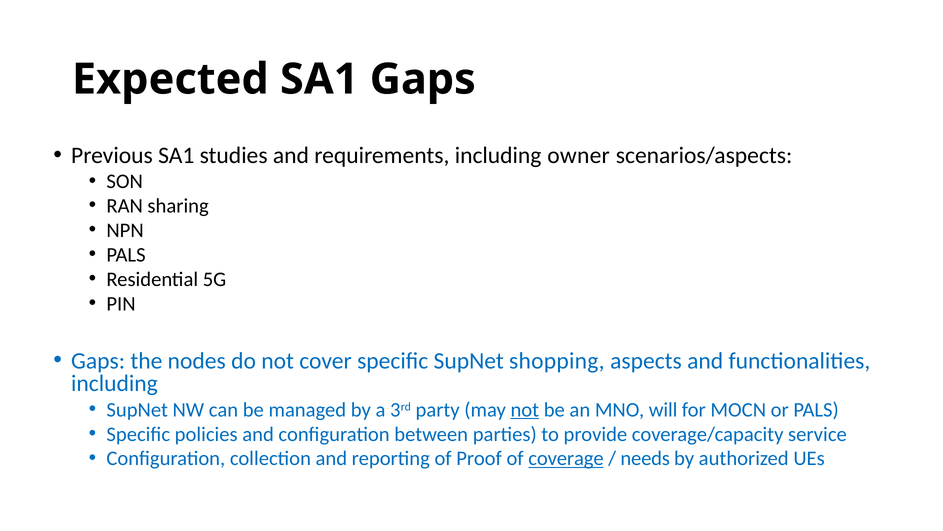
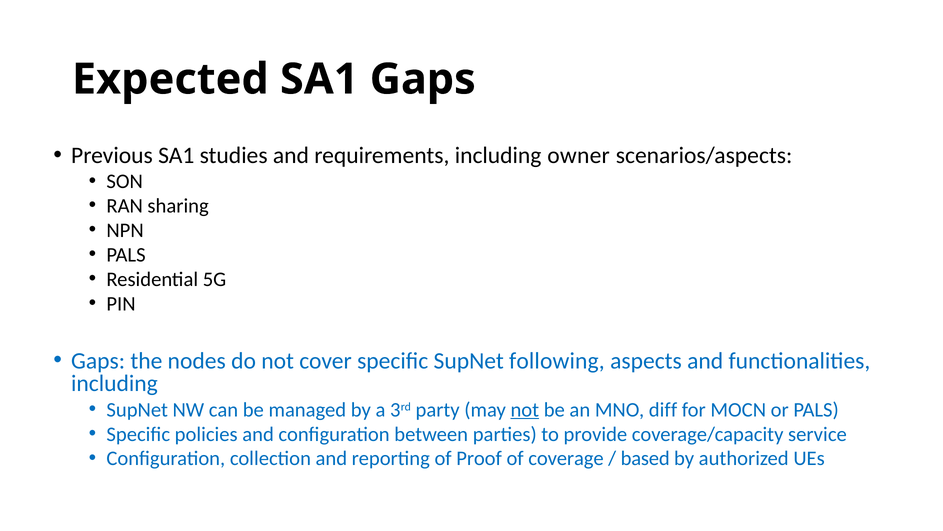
shopping: shopping -> following (557, 360)
will: will -> diff (663, 409)
coverage underline: present -> none (566, 458)
needs: needs -> based (645, 458)
